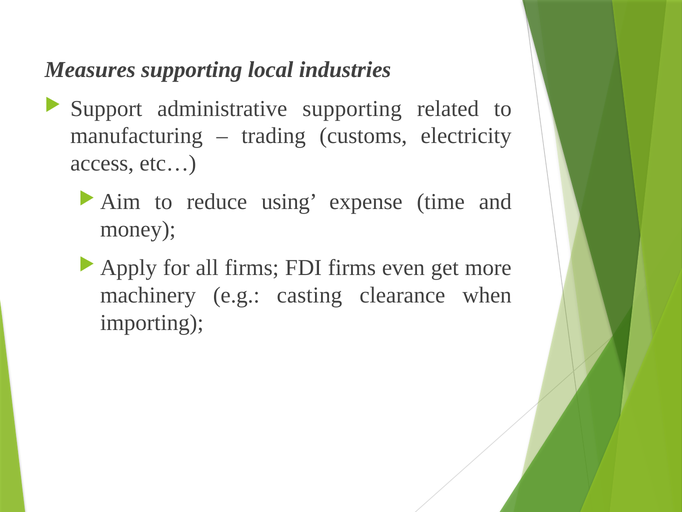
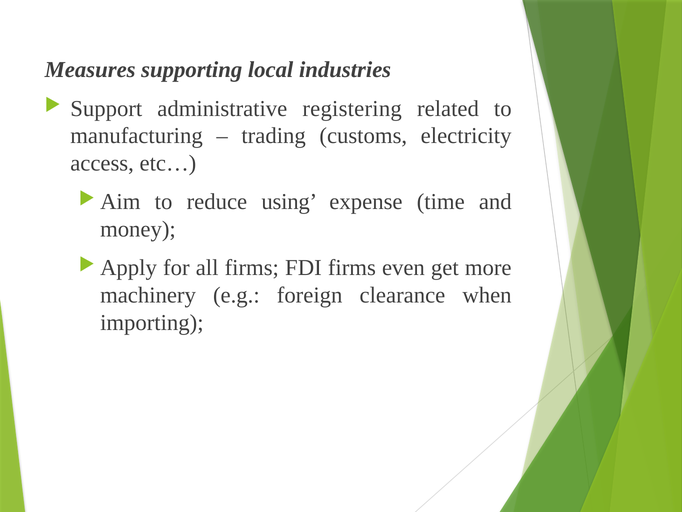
administrative supporting: supporting -> registering (352, 108)
casting: casting -> foreign (310, 295)
